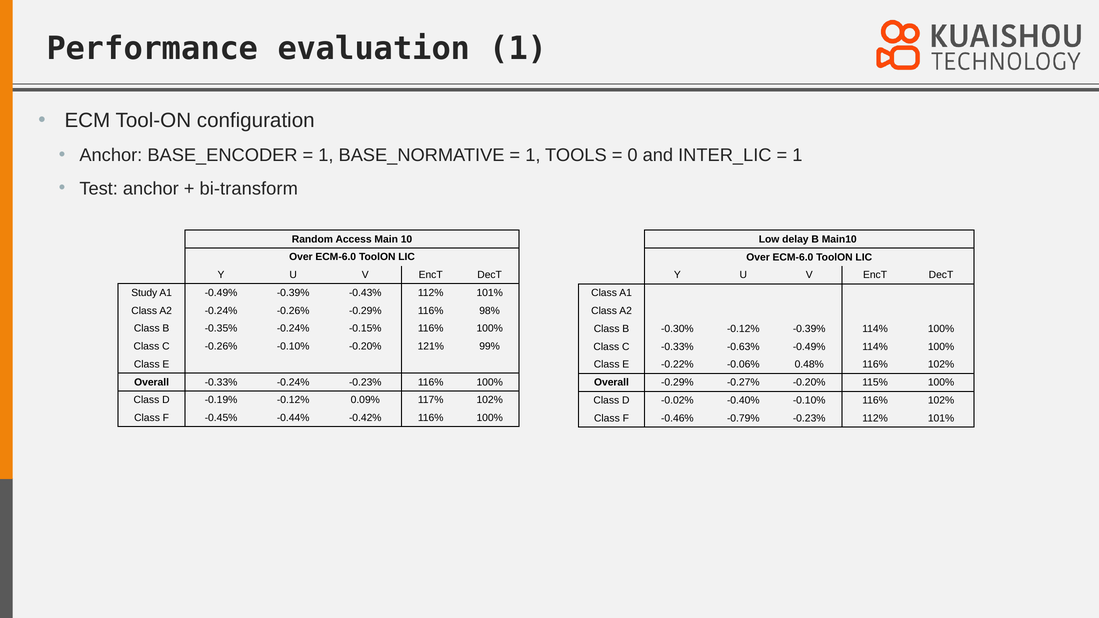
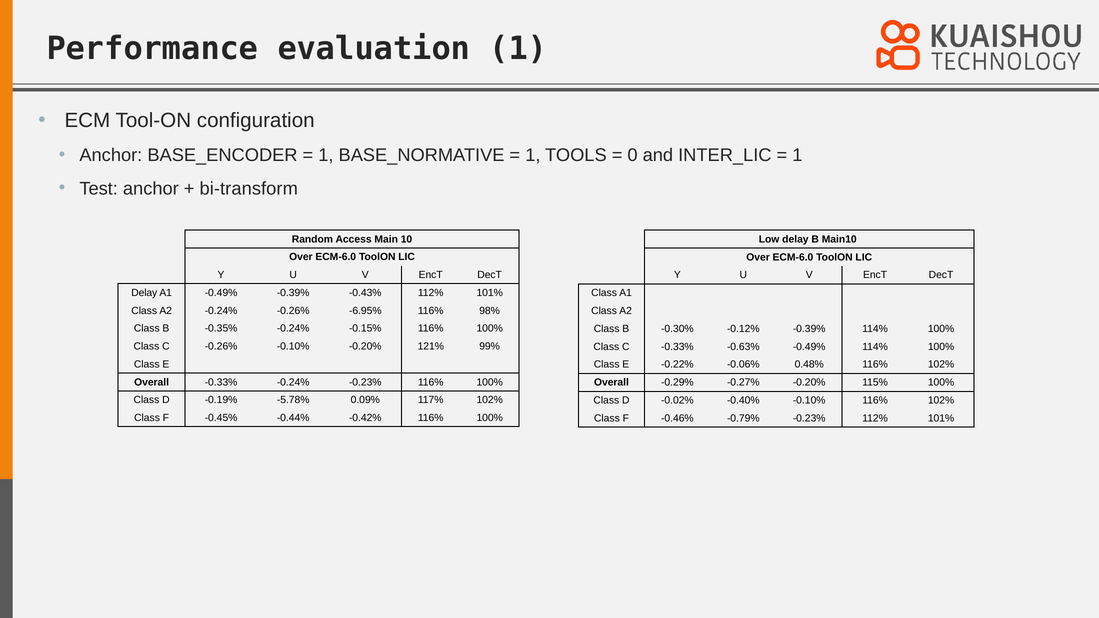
Study: Study -> Delay (144, 293)
-0.26% -0.29%: -0.29% -> -6.95% (365, 311)
-0.19% -0.12%: -0.12% -> -5.78% (293, 400)
